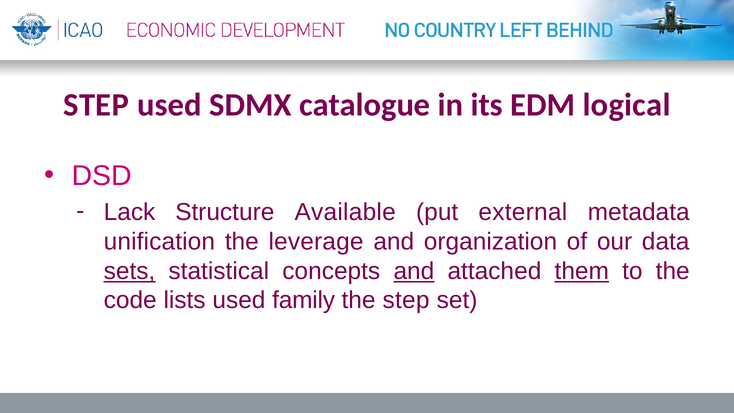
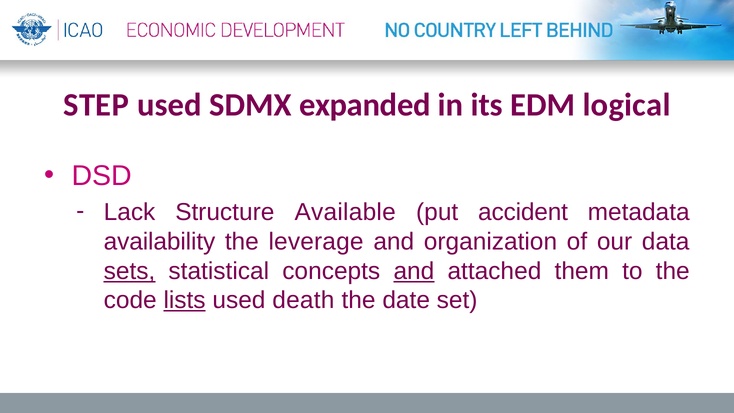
catalogue: catalogue -> expanded (365, 105)
external: external -> accident (523, 212)
unification: unification -> availability (159, 242)
them underline: present -> none (582, 271)
lists underline: none -> present (185, 300)
family: family -> death (303, 300)
the step: step -> date (406, 300)
